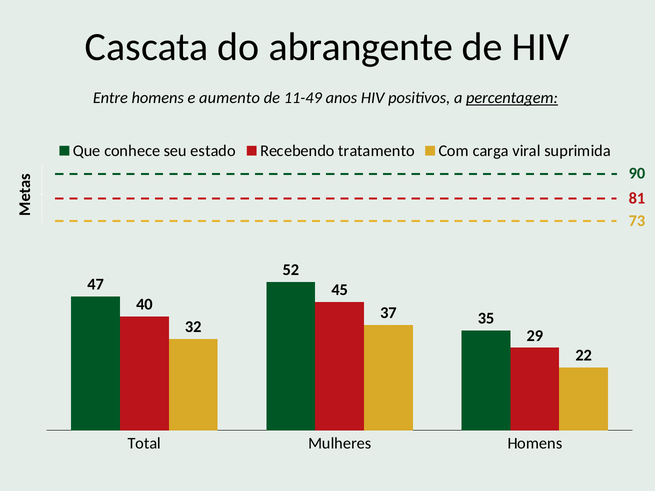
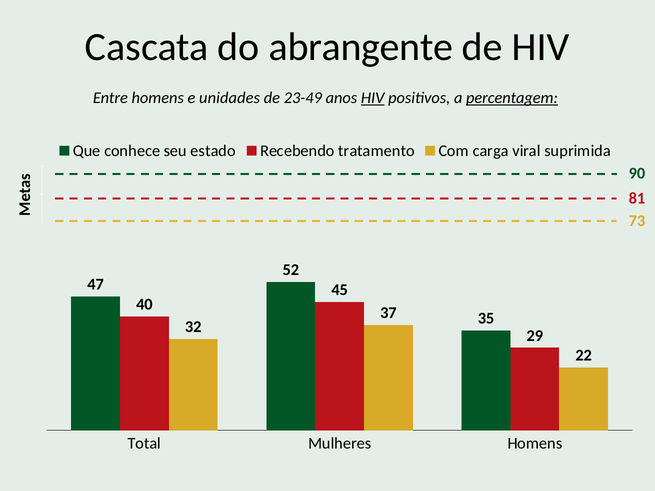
aumento: aumento -> unidades (230, 98)
11-49: 11-49 -> 23-49 (303, 98)
HIV underline: none -> present (373, 98)
